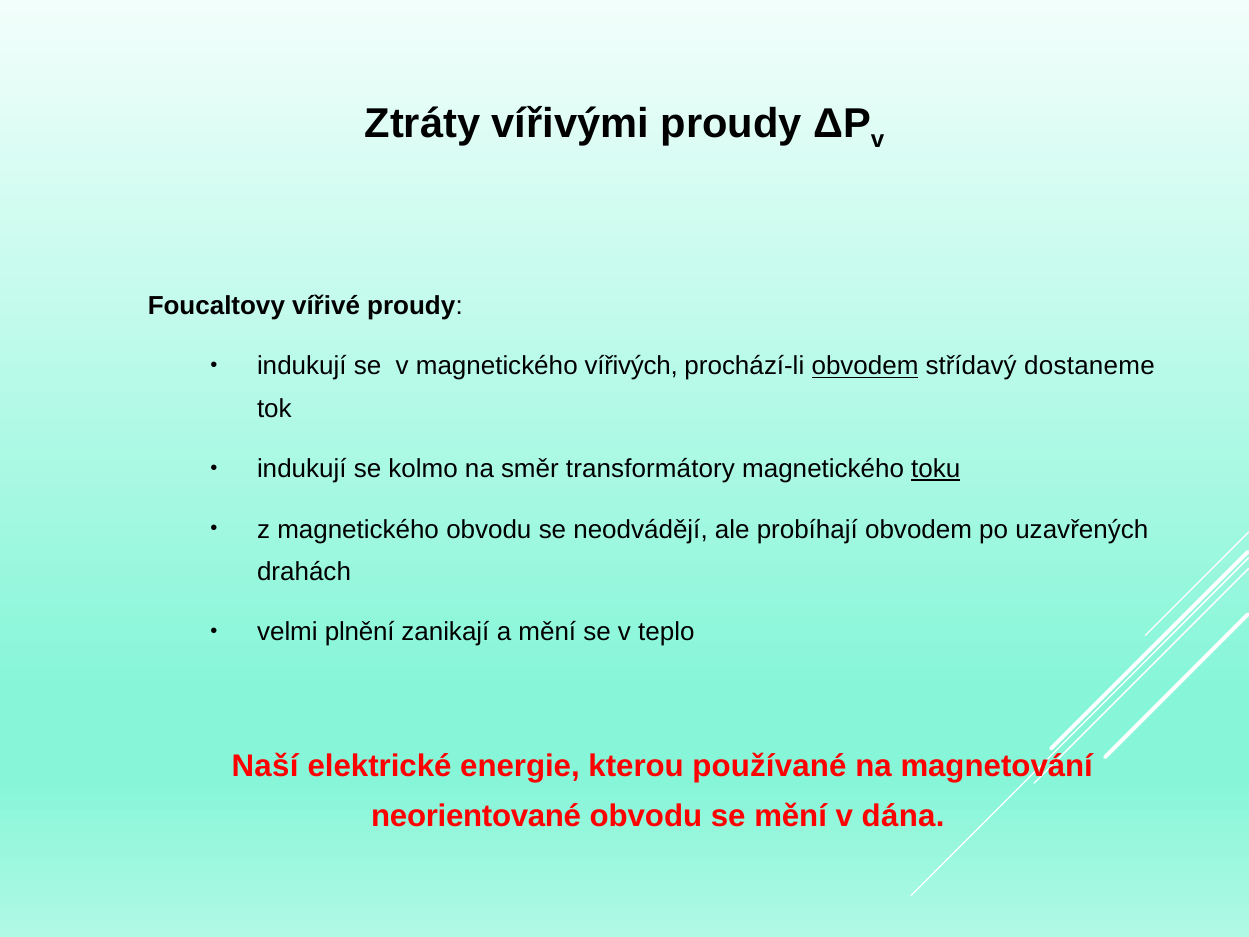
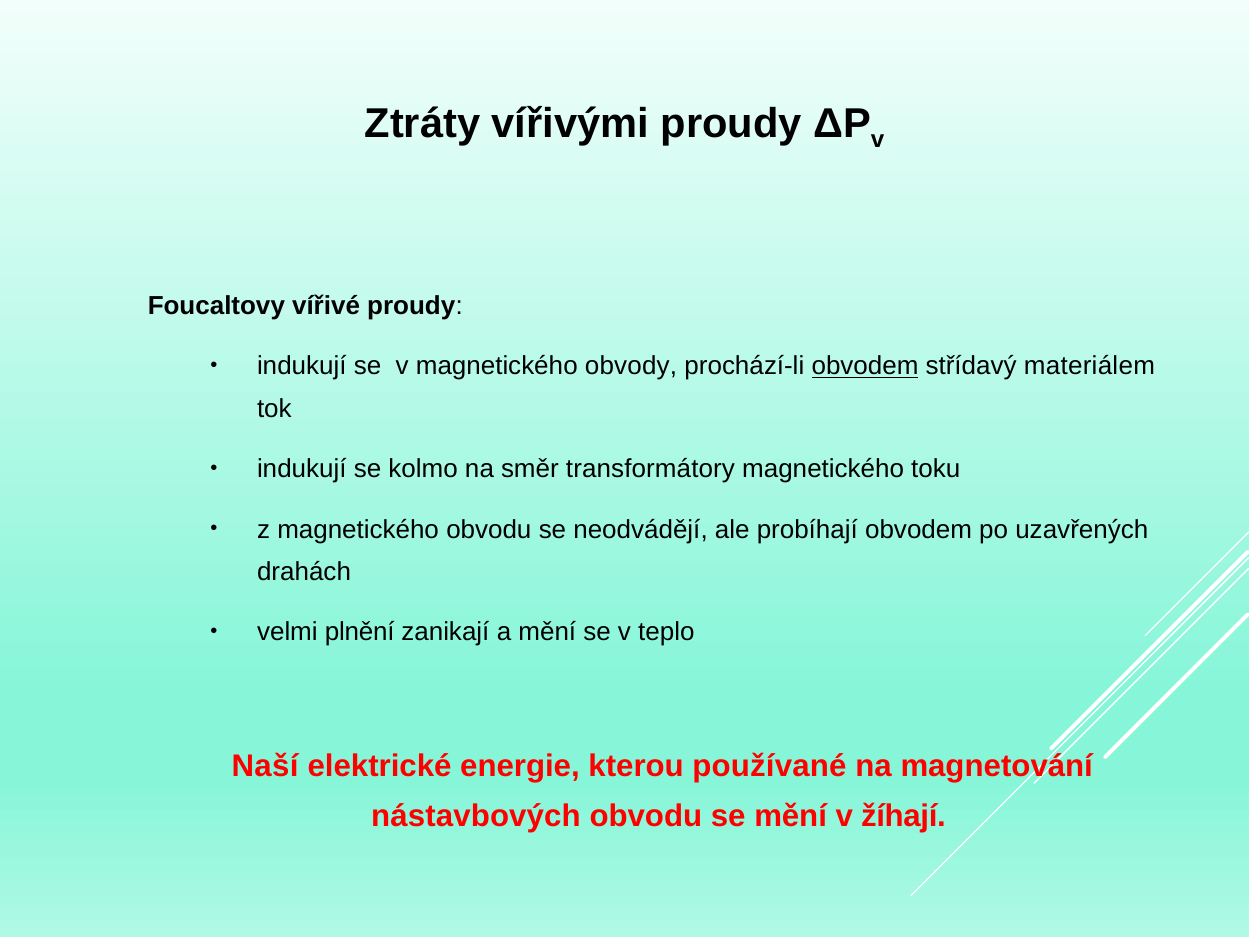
vířivých: vířivých -> obvody (631, 366)
dostaneme: dostaneme -> materiálem (1089, 366)
toku underline: present -> none (936, 469)
neorientované: neorientované -> nástavbových (476, 816)
dána: dána -> žíhají (903, 816)
